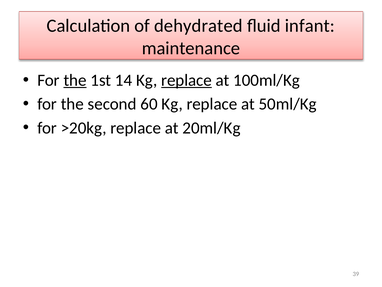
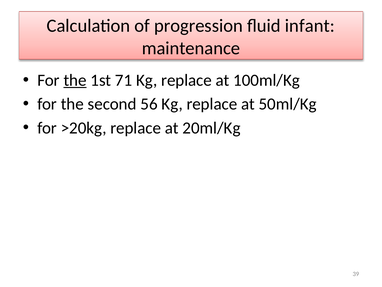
dehydrated: dehydrated -> progression (198, 26)
14: 14 -> 71 (124, 80)
replace underline: present -> none (186, 80)
60: 60 -> 56 (149, 104)
